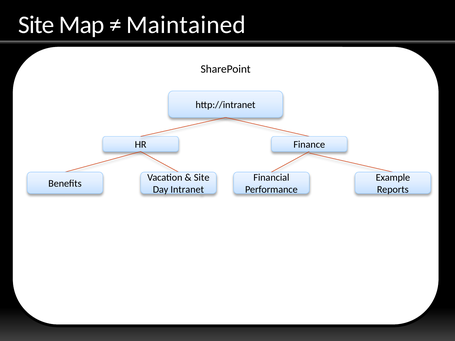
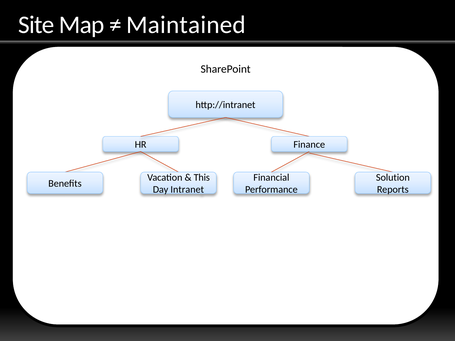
Site: Site -> This (202, 178)
Example: Example -> Solution (393, 178)
